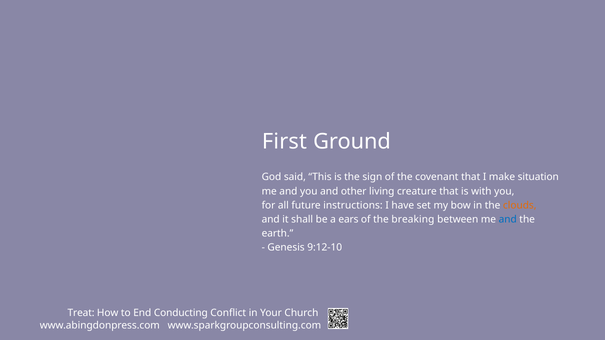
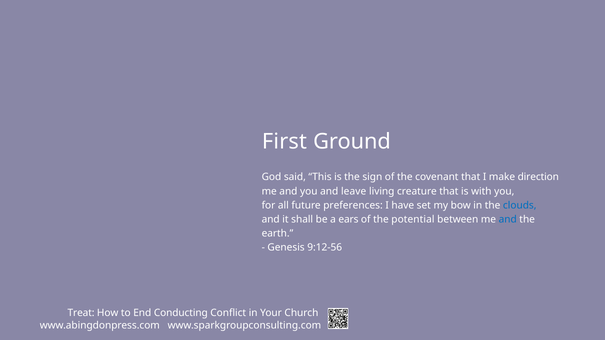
situation: situation -> direction (538, 177)
other: other -> leave (354, 191)
instructions: instructions -> preferences (353, 206)
clouds colour: orange -> blue (520, 206)
breaking: breaking -> potential (413, 220)
9:12-10: 9:12-10 -> 9:12-56 (325, 248)
